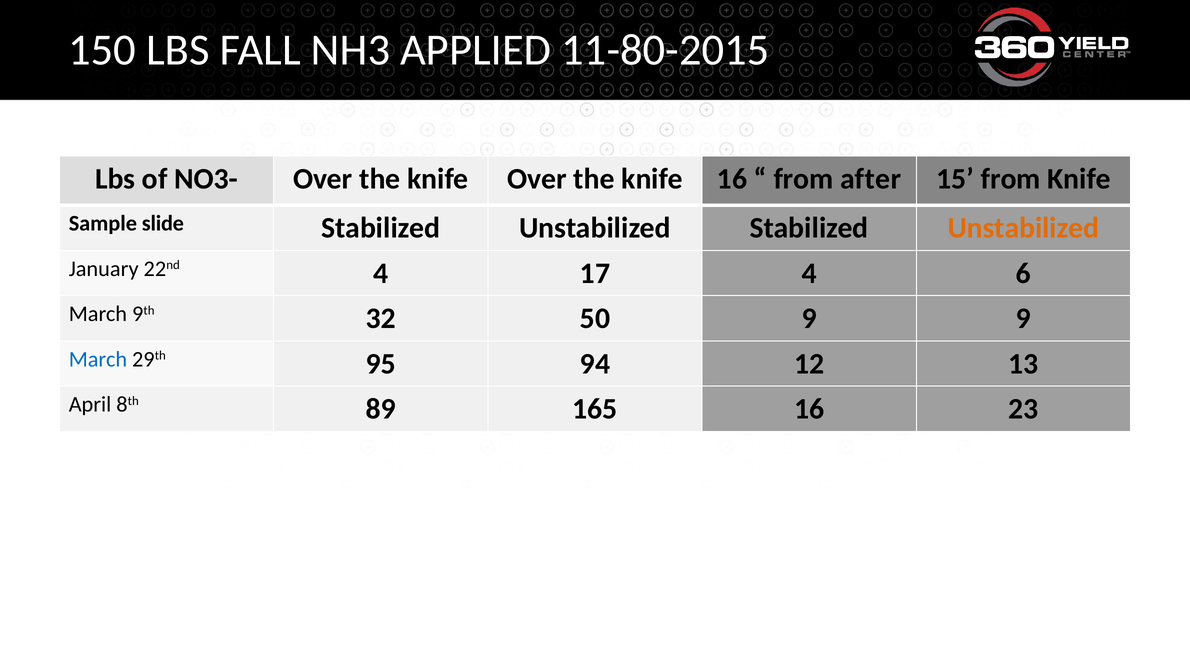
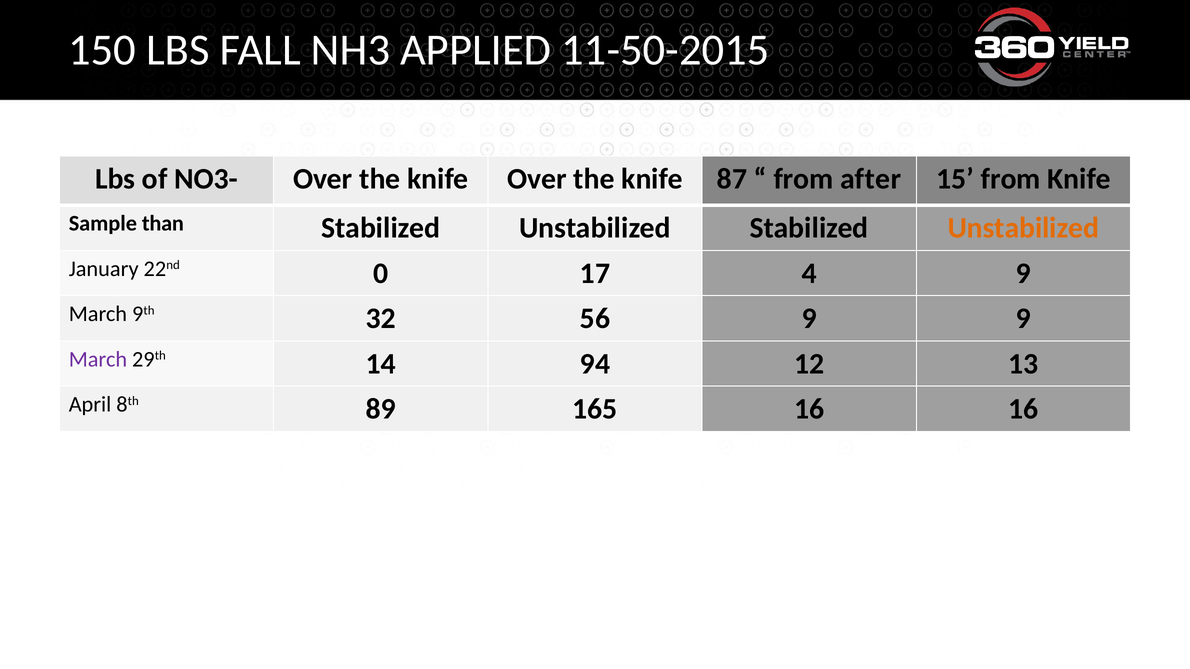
11-80-2015: 11-80-2015 -> 11-50-2015 (665, 50)
knife 16: 16 -> 87 (732, 179)
slide: slide -> than (163, 224)
22nd 4: 4 -> 0 (381, 273)
4 6: 6 -> 9 (1023, 273)
50: 50 -> 56 (595, 319)
March colour: blue -> purple (98, 359)
95: 95 -> 14 (381, 364)
16 23: 23 -> 16 (1023, 409)
